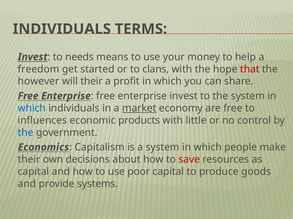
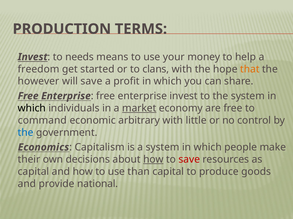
INDIVIDUALS: INDIVIDUALS -> PRODUCTION (62, 29)
that colour: red -> orange (250, 69)
will their: their -> save (91, 81)
which colour: blue -> black (32, 109)
influences: influences -> command (42, 121)
products: products -> arbitrary (139, 121)
how underline: none -> present (153, 160)
poor: poor -> than (139, 172)
systems: systems -> national (98, 184)
